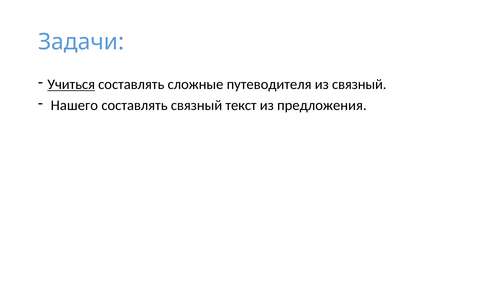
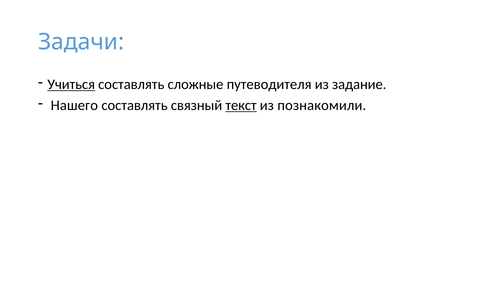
из связный: связный -> задание (359, 84)
текст underline: none -> present (241, 105)
предложения: предложения -> познакомили (322, 105)
